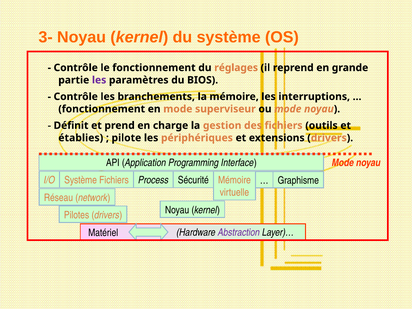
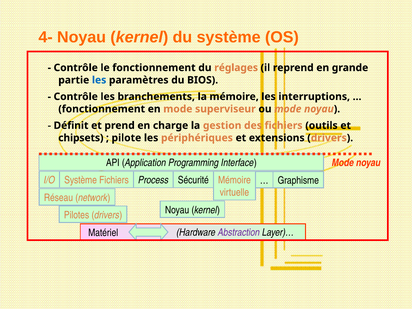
3-: 3- -> 4- (46, 37)
les colour: purple -> blue (99, 80)
établies: établies -> chipsets (81, 138)
